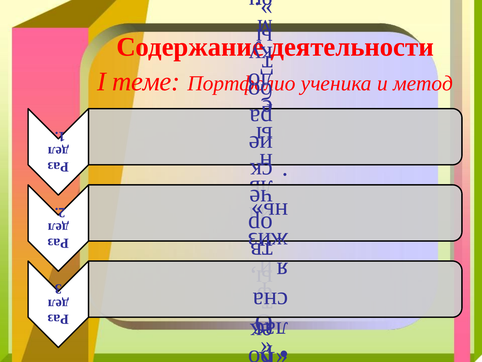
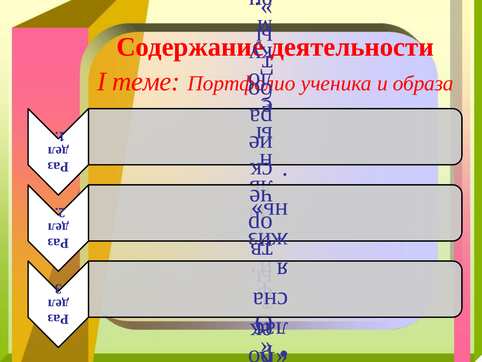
метод: метод -> образа (423, 83)
